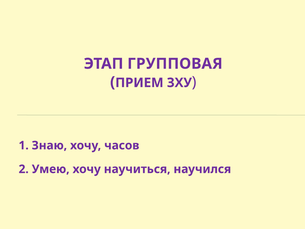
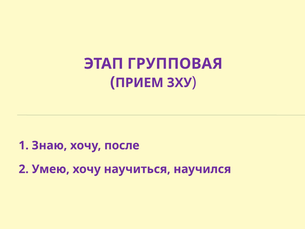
часов: часов -> после (122, 145)
